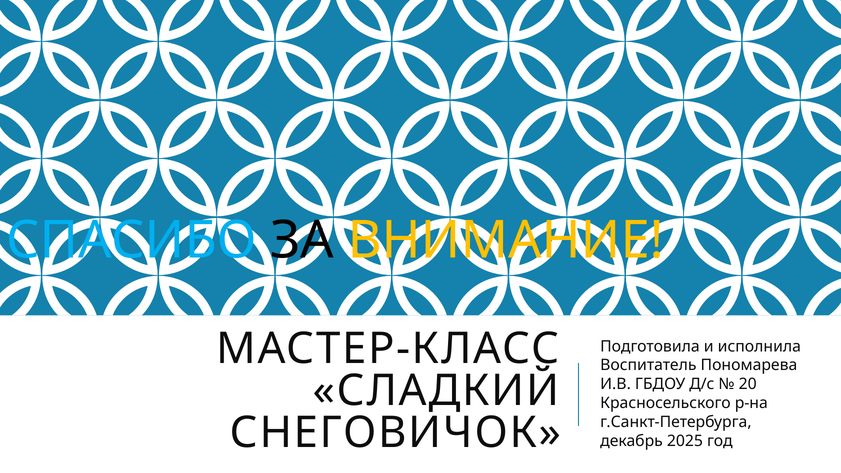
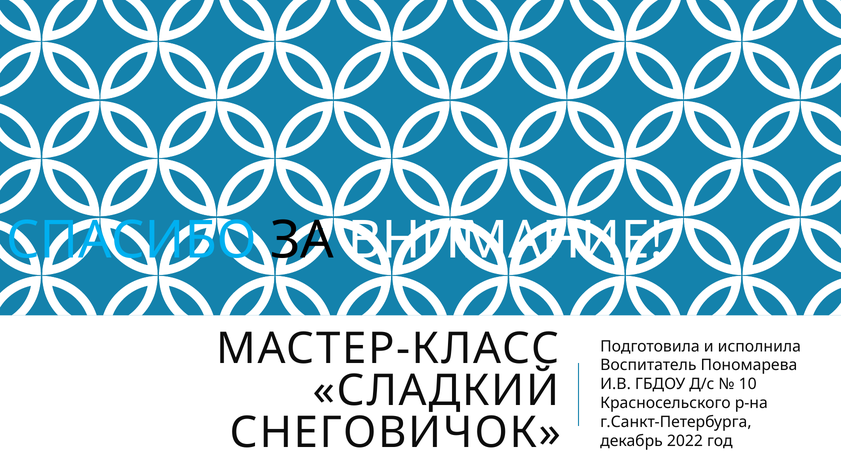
ВНИМАНИЕ colour: yellow -> white (506, 240)
20: 20 -> 10 (748, 384)
2025: 2025 -> 2022 (685, 441)
